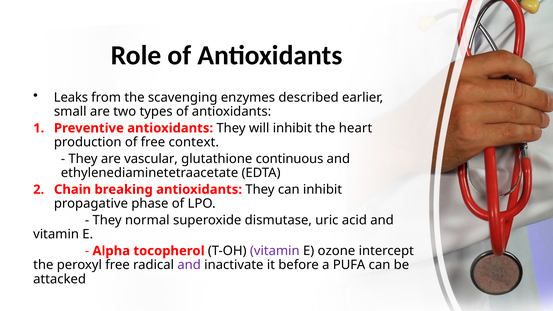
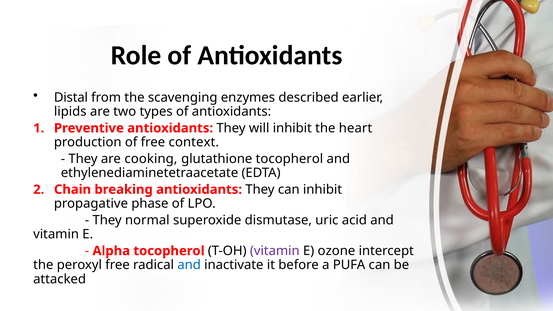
Leaks: Leaks -> Distal (71, 97)
small: small -> lipids (70, 112)
vascular: vascular -> cooking (151, 159)
glutathione continuous: continuous -> tocopherol (289, 159)
and colour: purple -> blue (189, 265)
